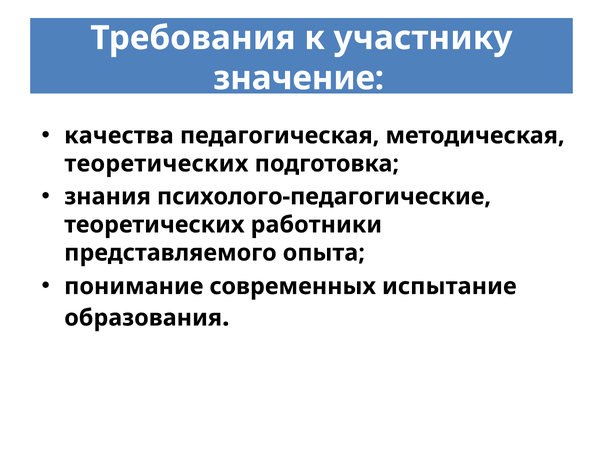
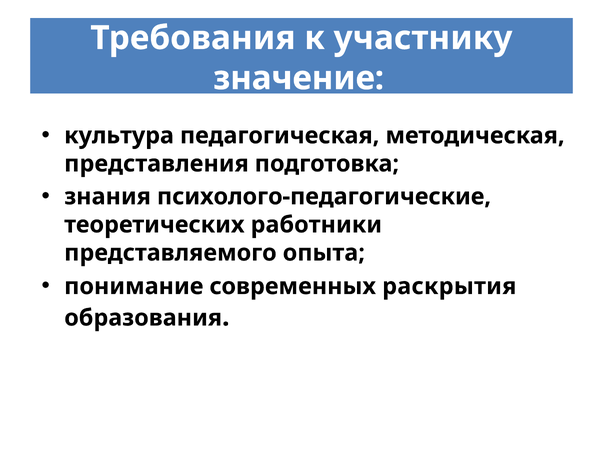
качества: качества -> культура (119, 136)
теоретических: теоретических -> представления (157, 164)
испытание: испытание -> раскрытия (449, 287)
